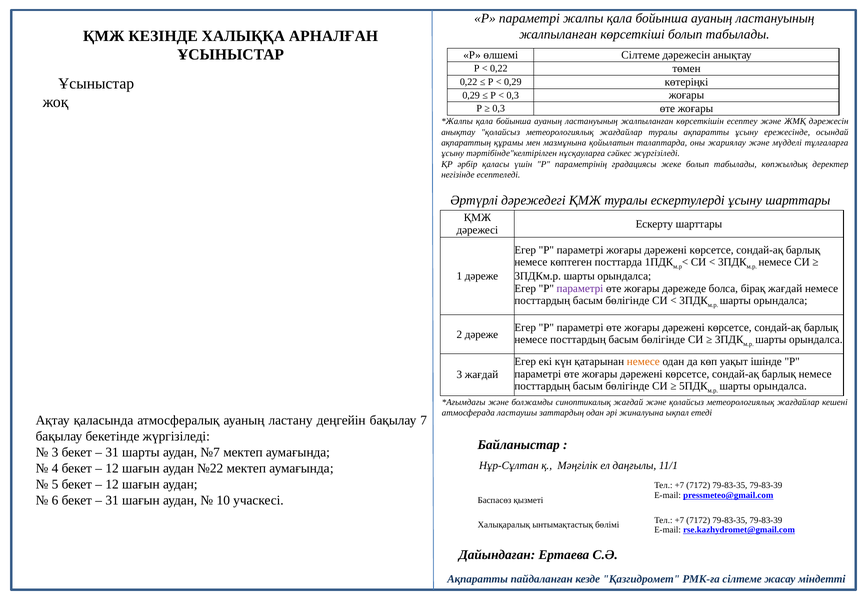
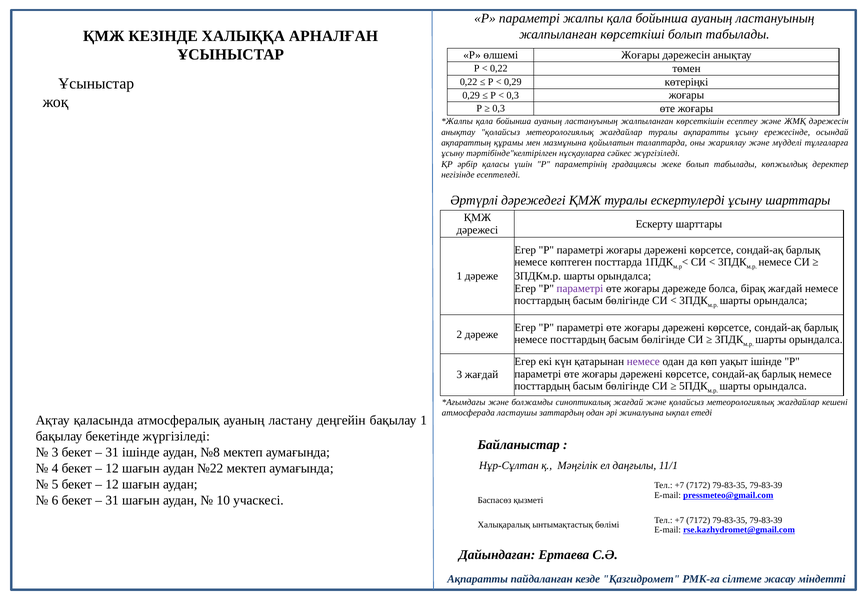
өлшемі Сілтеме: Сілтеме -> Жоғары (641, 55)
немесе colour: orange -> purple (643, 362)
бақылау 7: 7 -> 1 (424, 421)
31 шарты: шарты -> ішінде (141, 453)
№7: №7 -> №8 (210, 453)
